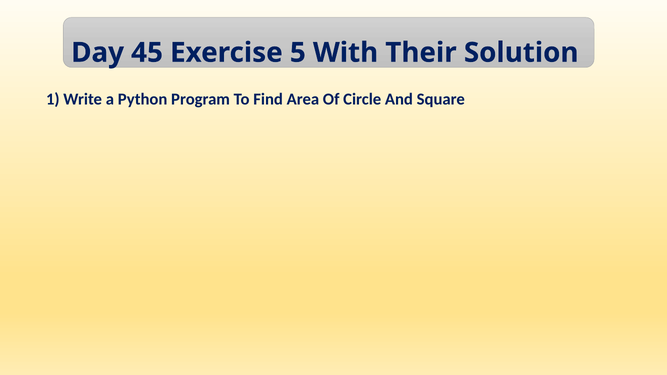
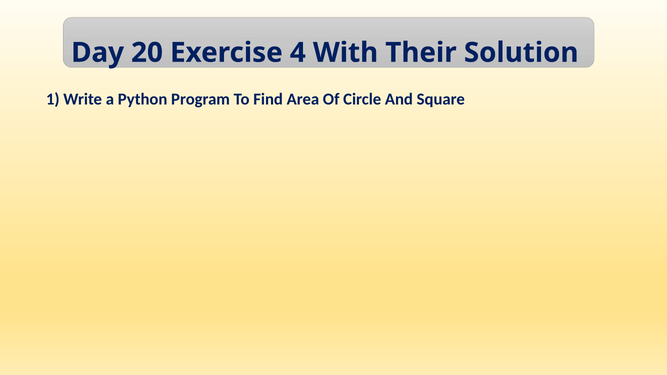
45: 45 -> 20 (147, 53)
5: 5 -> 4 (298, 53)
